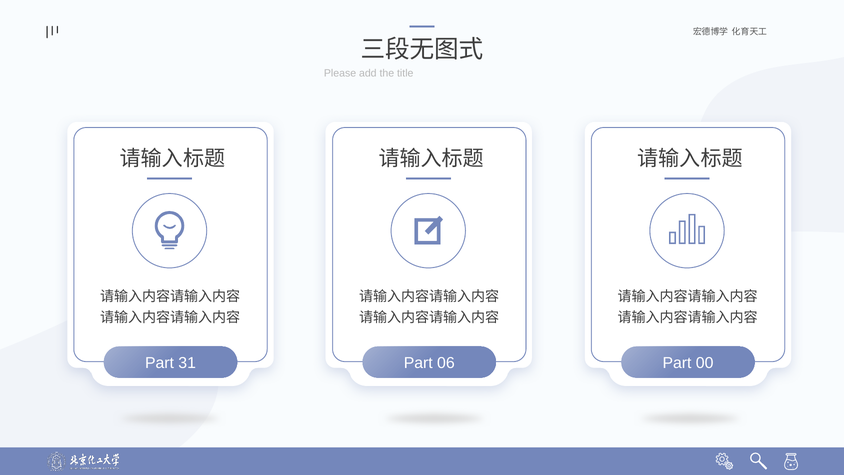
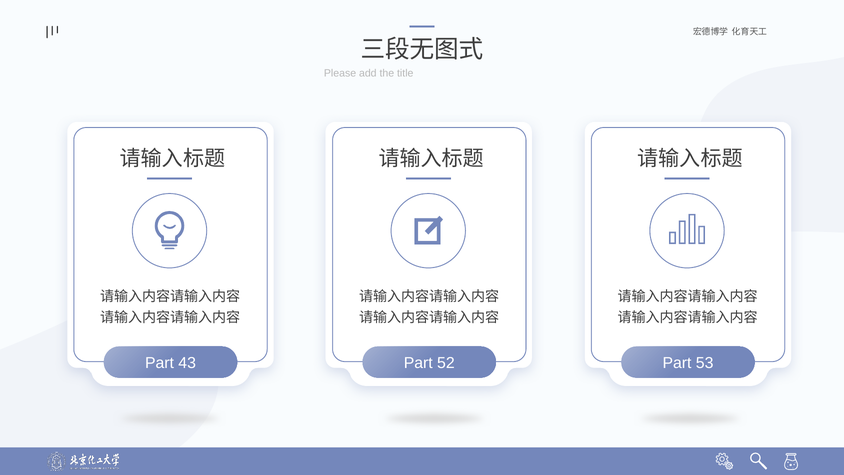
31: 31 -> 43 (187, 363)
06: 06 -> 52 (446, 363)
00: 00 -> 53 (705, 363)
